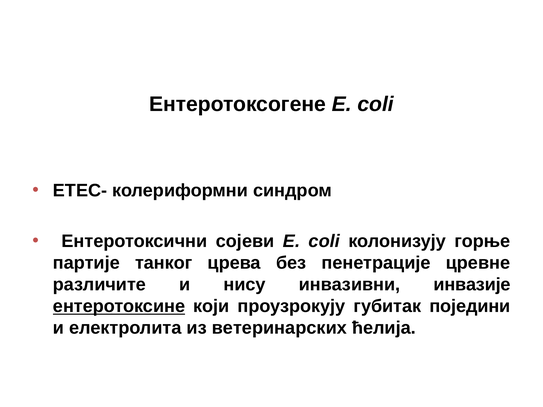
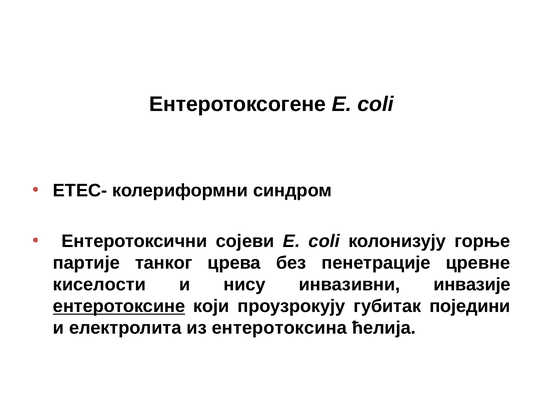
различите: различите -> киселости (99, 285)
ветеринарских: ветеринарских -> ентеротоксина (279, 328)
